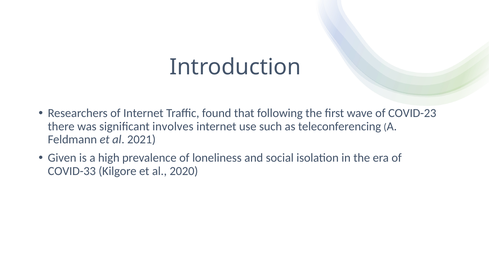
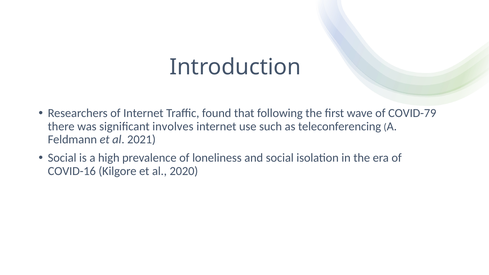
COVID-23: COVID-23 -> COVID-79 (412, 113)
Given: Given -> Social (62, 158)
COVID-33: COVID-33 -> COVID-16 (72, 171)
